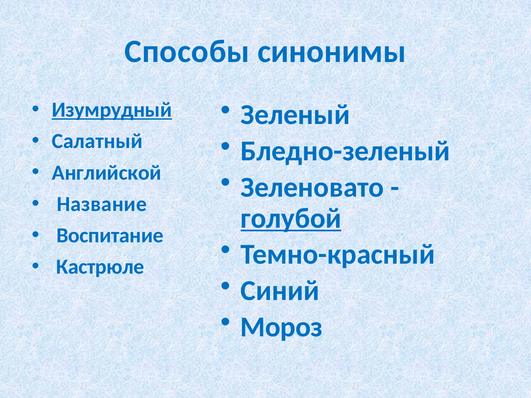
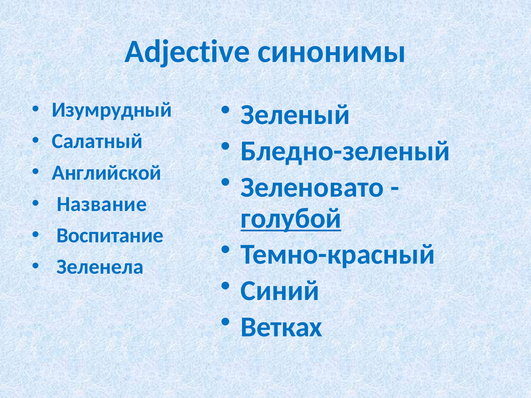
Способы: Способы -> Adjective (187, 51)
Изумрудный underline: present -> none (112, 110)
Кастрюле: Кастрюле -> Зеленела (100, 267)
Мороз: Мороз -> Ветках (281, 327)
